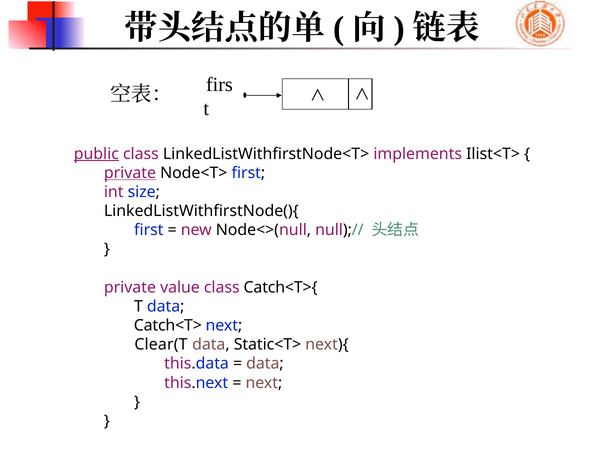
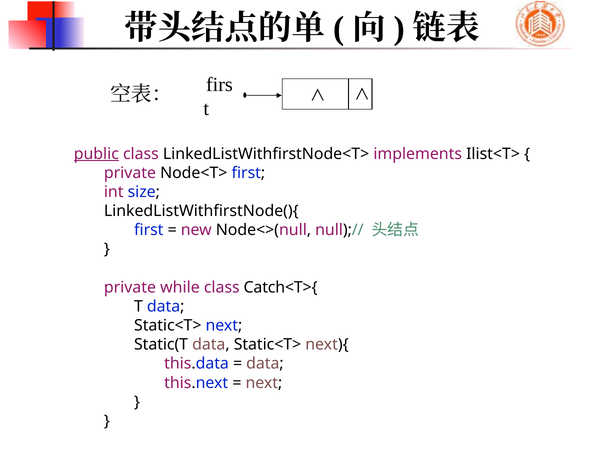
private underline: present -> none (130, 173)
value: value -> while (180, 288)
Catch<T>: Catch<T> -> Static<T> (168, 326)
Clear(T: Clear(T -> Static(T (161, 345)
